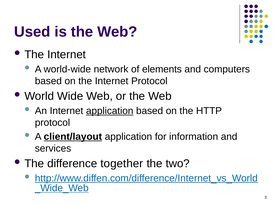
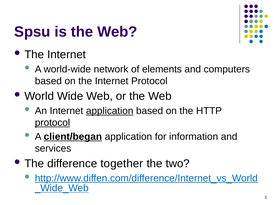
Used: Used -> Spsu (32, 32)
protocol underline: none -> present (52, 123)
client/layout: client/layout -> client/began (73, 137)
